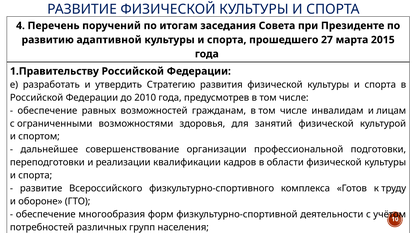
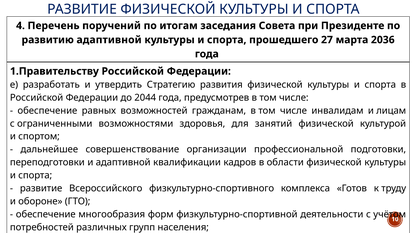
2015: 2015 -> 2036 (383, 40)
2010: 2010 -> 2044 (145, 98)
и реализации: реализации -> адаптивной (123, 162)
